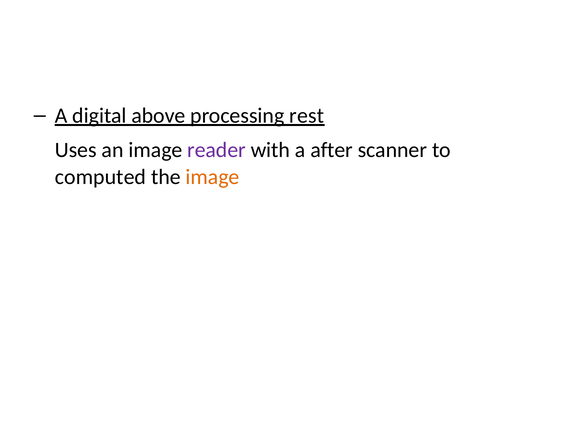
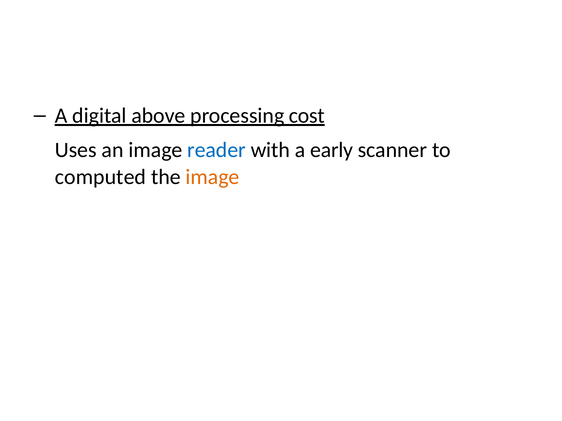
rest: rest -> cost (307, 116)
reader colour: purple -> blue (217, 150)
after: after -> early (332, 150)
